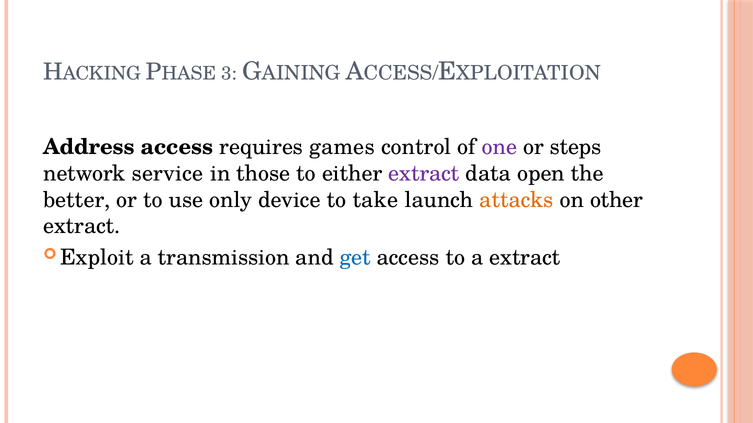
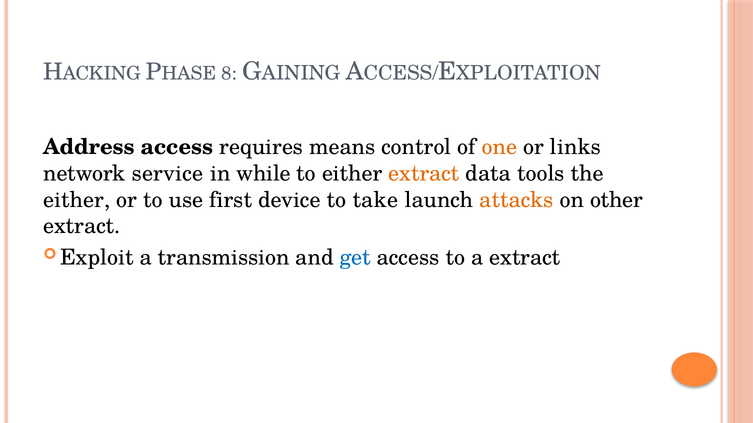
3: 3 -> 8 (229, 74)
games: games -> means (342, 147)
one colour: purple -> orange (499, 147)
steps: steps -> links (575, 147)
those: those -> while (264, 174)
extract colour: purple -> orange (424, 174)
open: open -> tools (541, 174)
better: better -> either (77, 200)
only: only -> first (231, 200)
